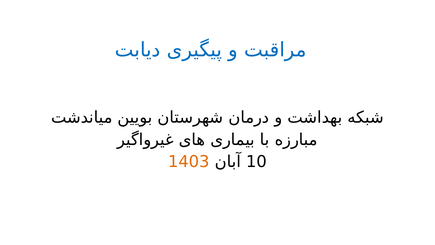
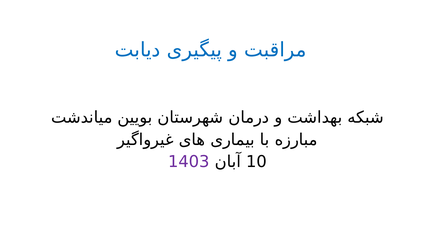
1403 colour: orange -> purple (189, 162)
